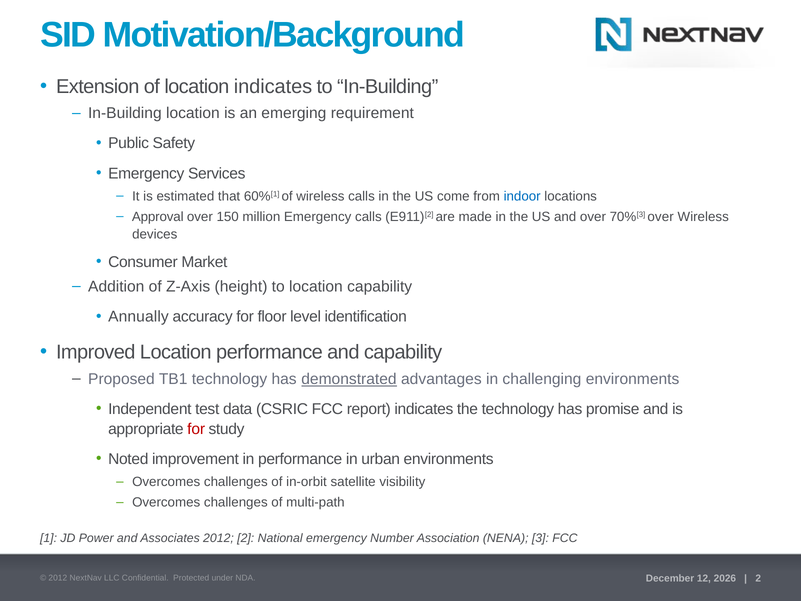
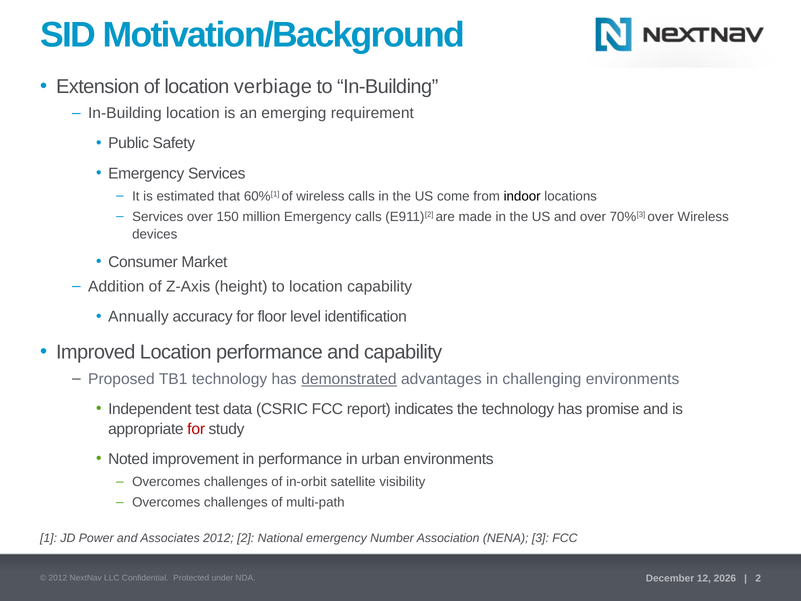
location indicates: indicates -> verbiage (273, 86)
indoor colour: blue -> black (522, 196)
Approval: Approval -> Services (158, 217)
